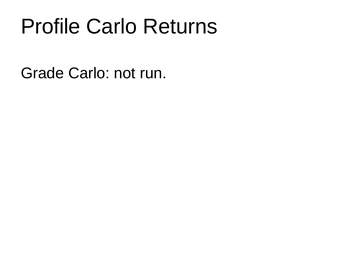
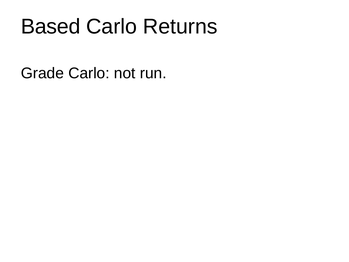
Profile: Profile -> Based (51, 26)
